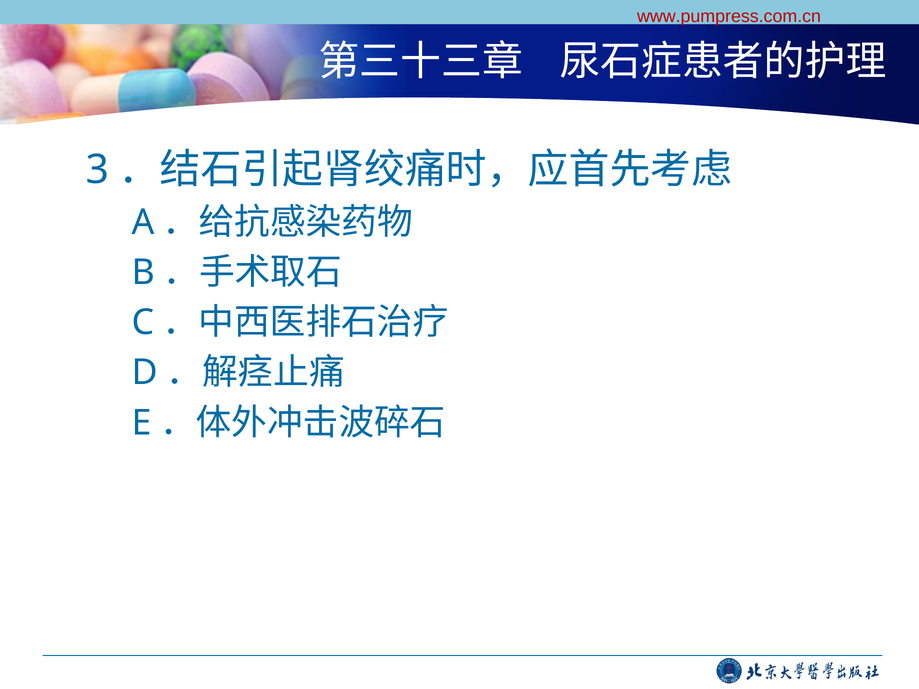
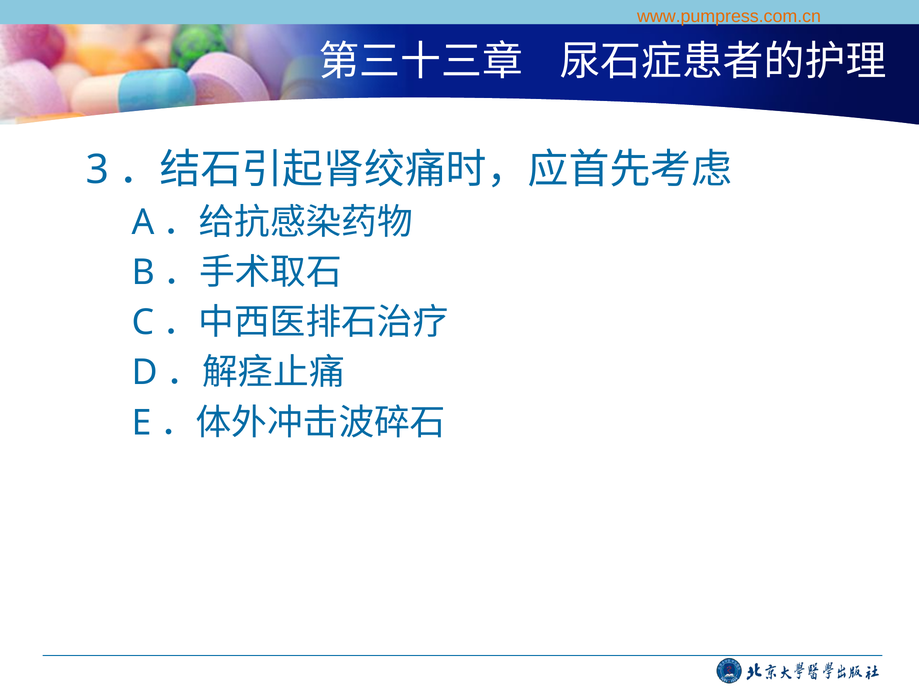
www.pumpress.com.cn colour: red -> orange (729, 16)
